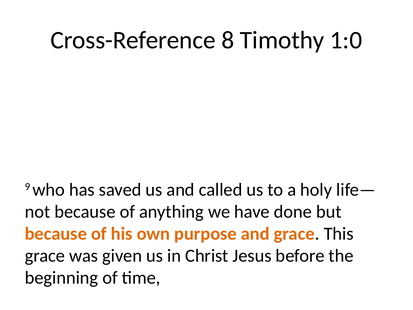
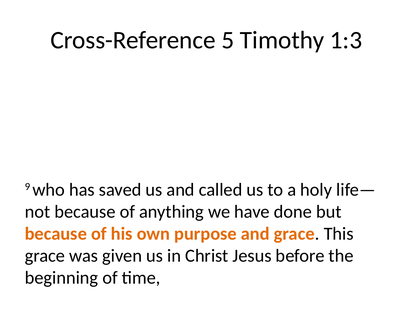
8: 8 -> 5 (228, 40)
1:0: 1:0 -> 1:3 (346, 40)
